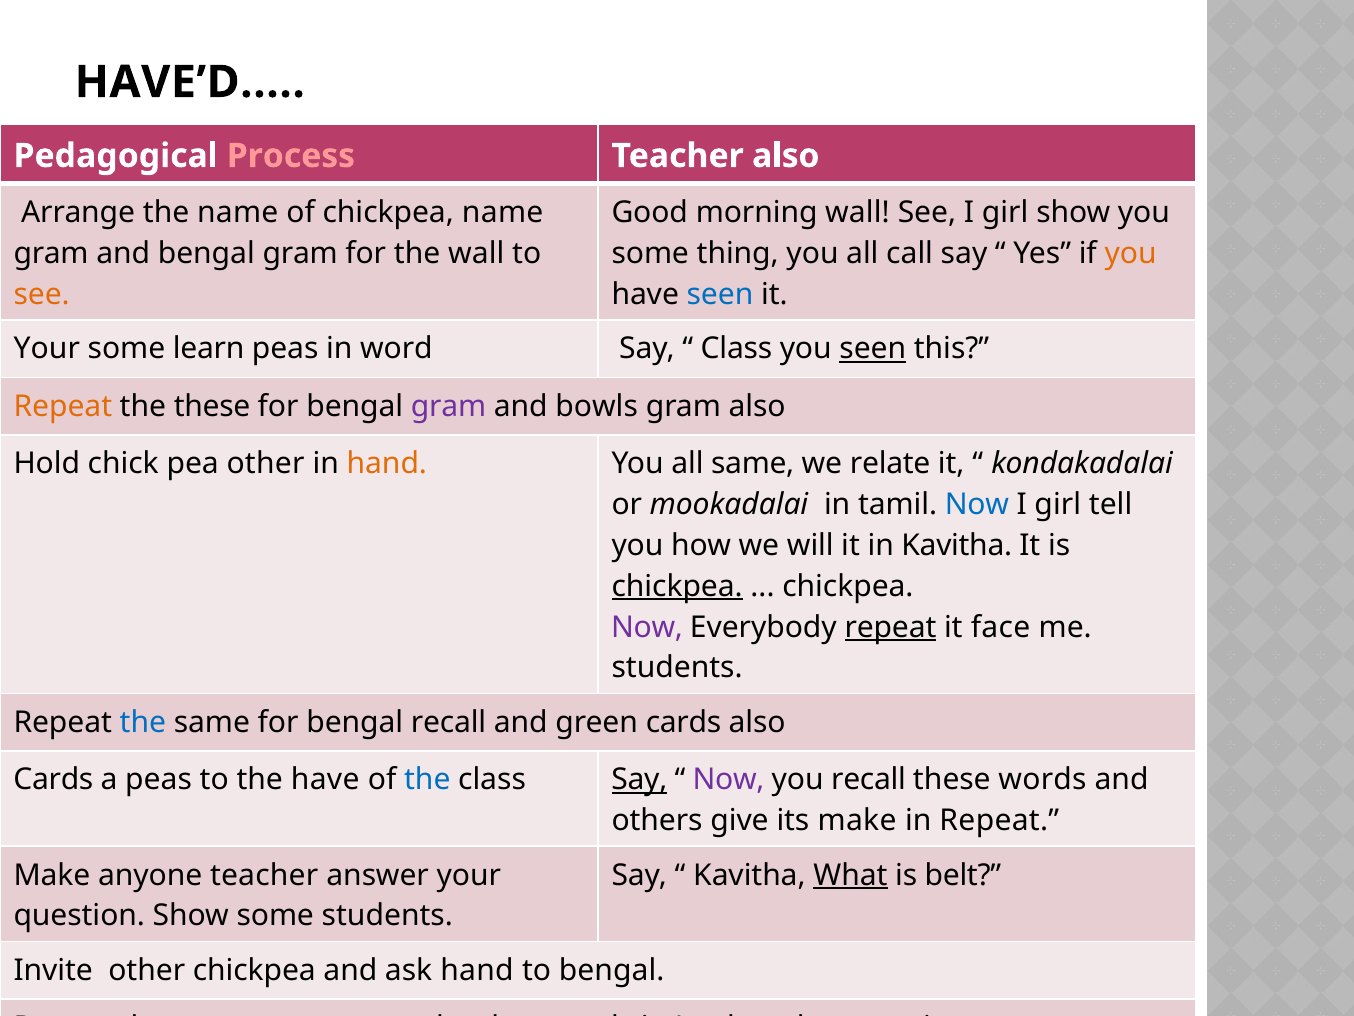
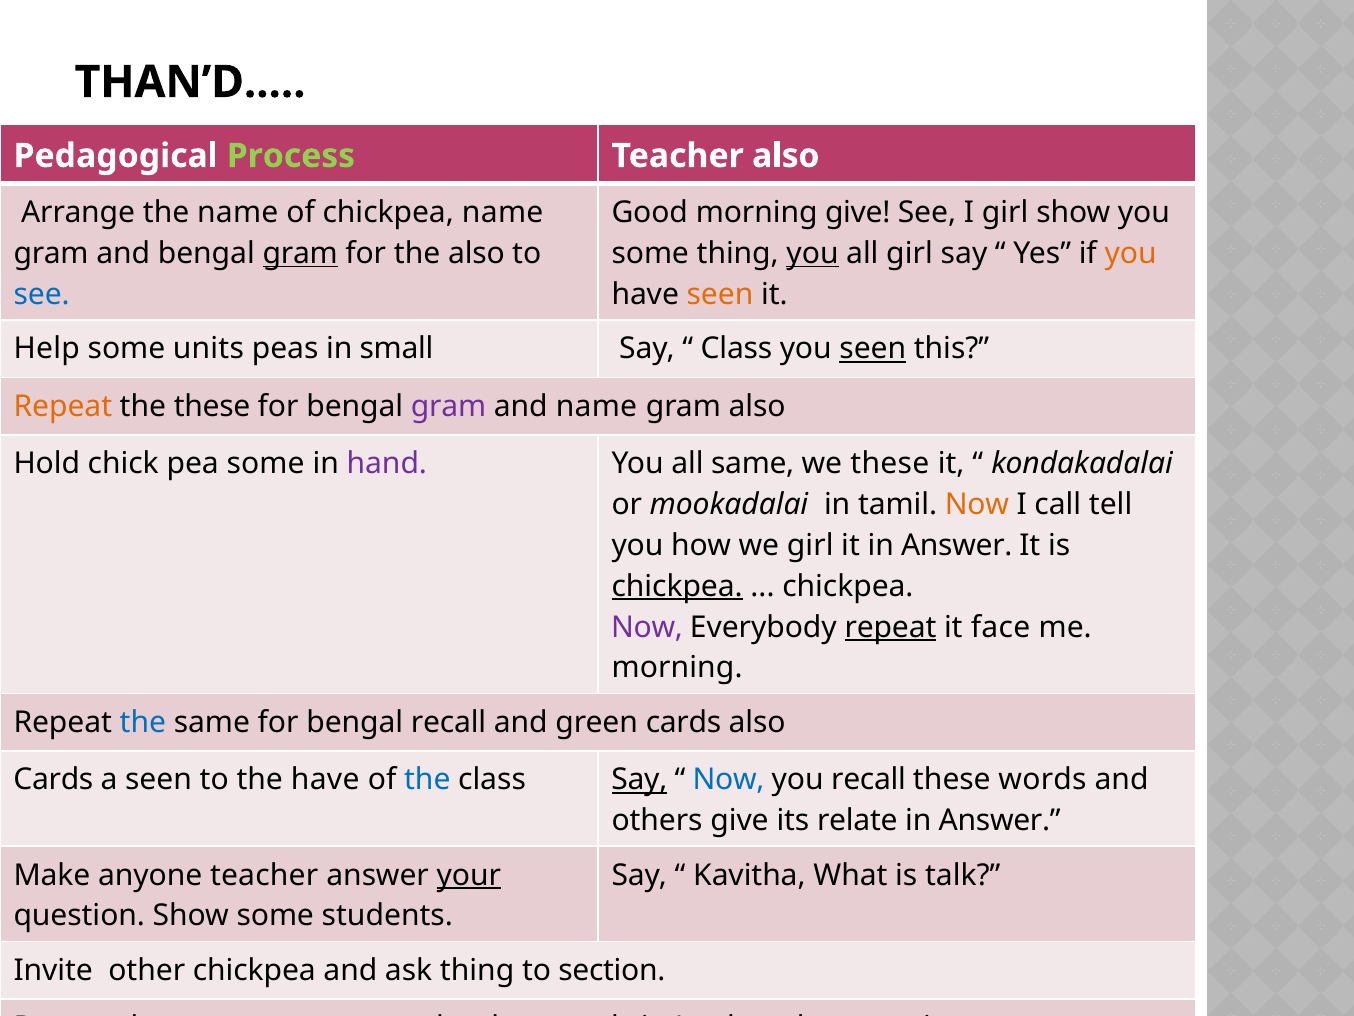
HAVE’D: HAVE’D -> THAN’D (190, 82)
Process colour: pink -> light green (291, 156)
morning wall: wall -> give (858, 213)
gram underline: none -> present (300, 253)
the wall: wall -> also (476, 253)
you underline: none -> present (813, 253)
all call: call -> girl (910, 253)
see colour: orange -> blue (42, 294)
seen colour: blue -> orange (720, 294)
Your: Your -> Help (47, 349)
learn: learn -> units (208, 349)
word: word -> small (396, 349)
and bowls: bowls -> name (596, 406)
pea other: other -> some (266, 463)
hand colour: orange -> purple (387, 463)
we relate: relate -> these (890, 463)
Now colour: blue -> orange (977, 504)
girl: girl -> call (1058, 504)
we will: will -> girl (810, 545)
it in Kavitha: Kavitha -> Answer (957, 545)
students: students -> morning (677, 668)
a peas: peas -> seen (159, 779)
Now colour: purple -> blue (729, 779)
its make: make -> relate (857, 820)
Repeat: Repeat -> Answer (1000, 820)
your underline: none -> present (469, 875)
What underline: present -> none (850, 875)
belt: belt -> talk (963, 875)
ask hand: hand -> thing (477, 970)
to bengal: bengal -> section (612, 970)
